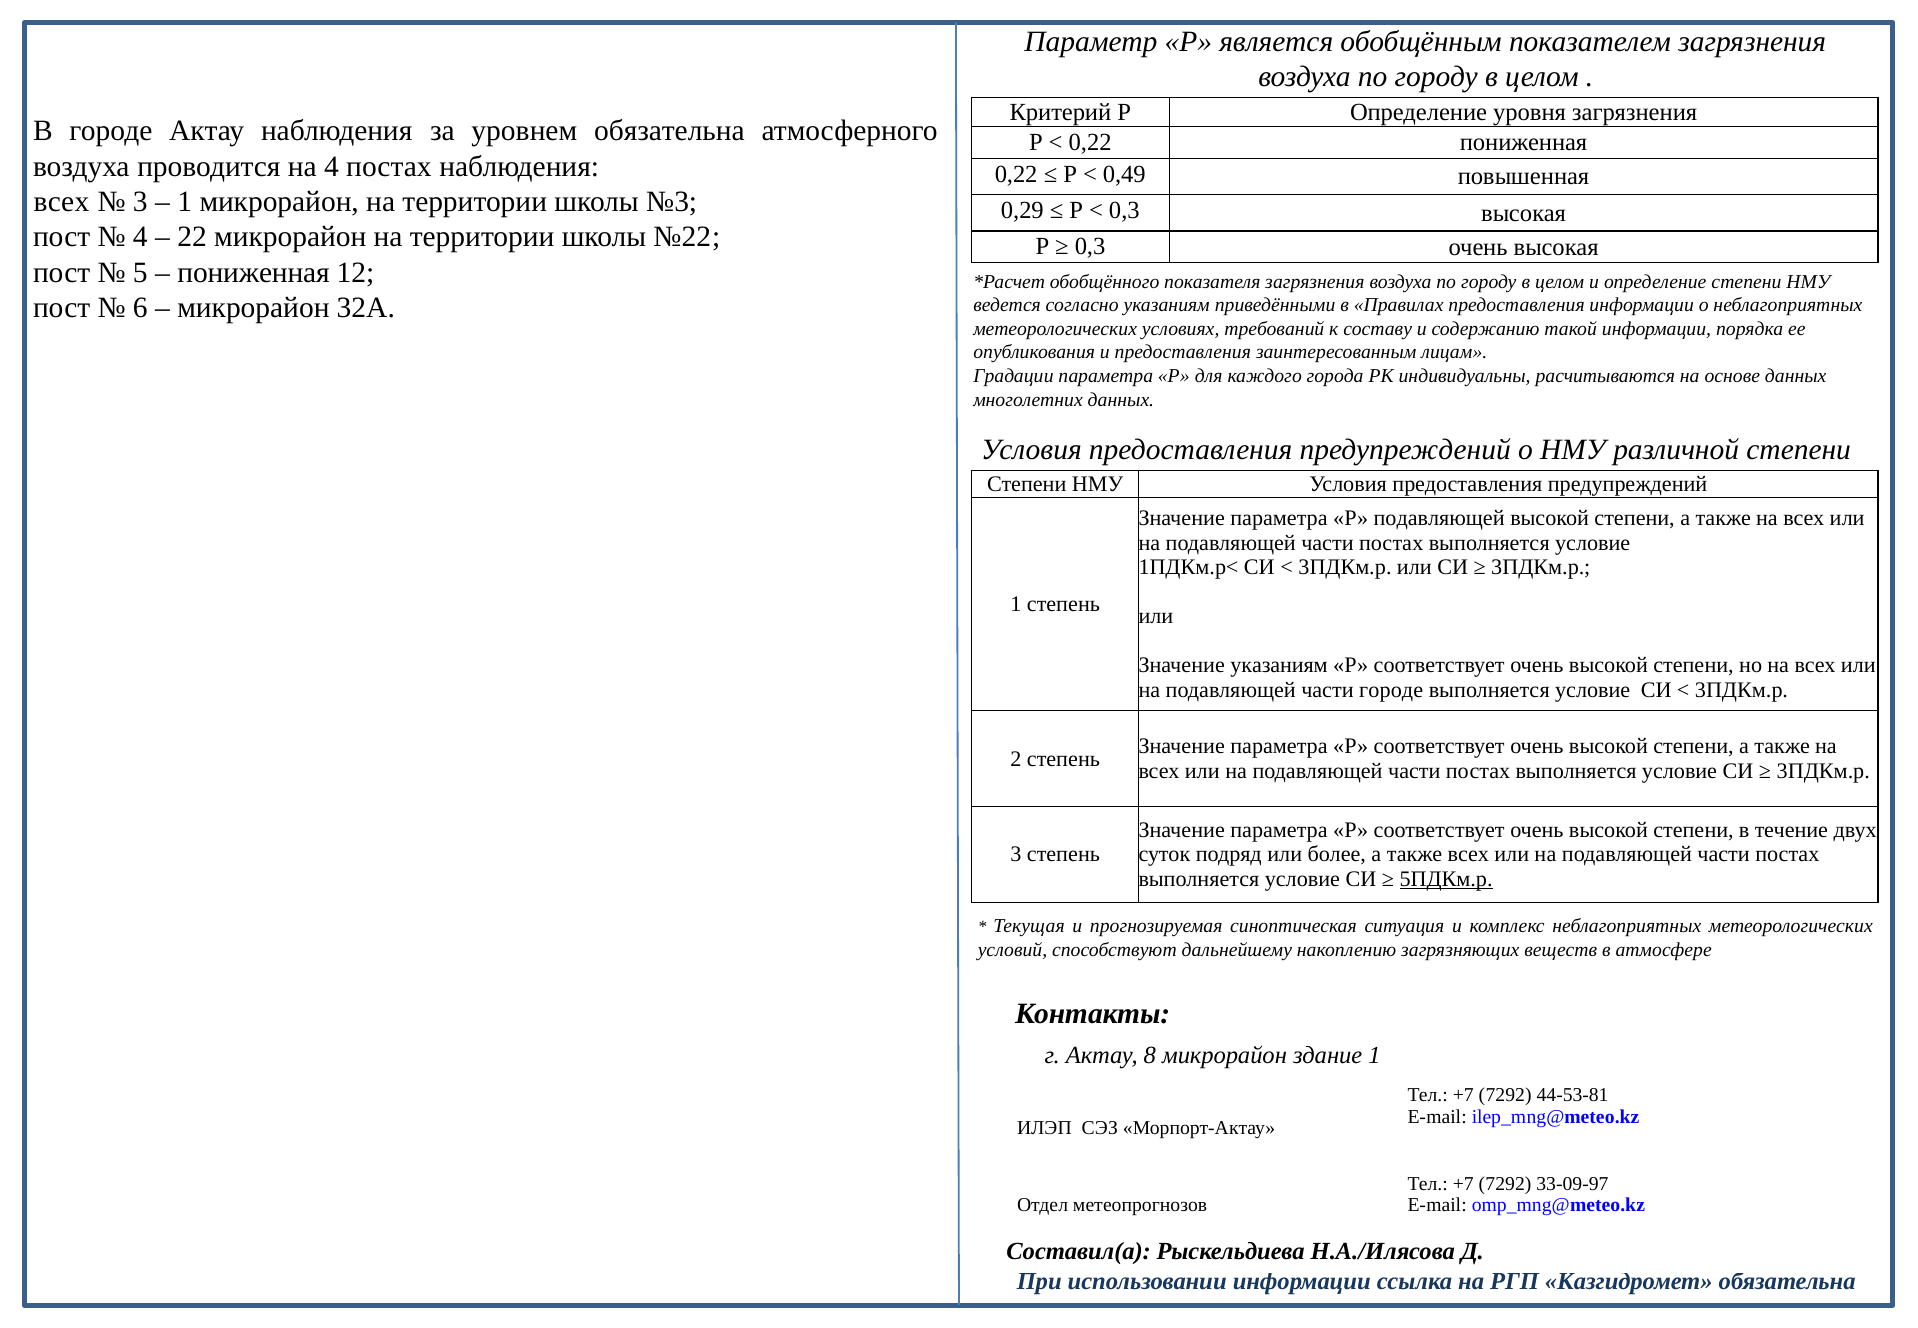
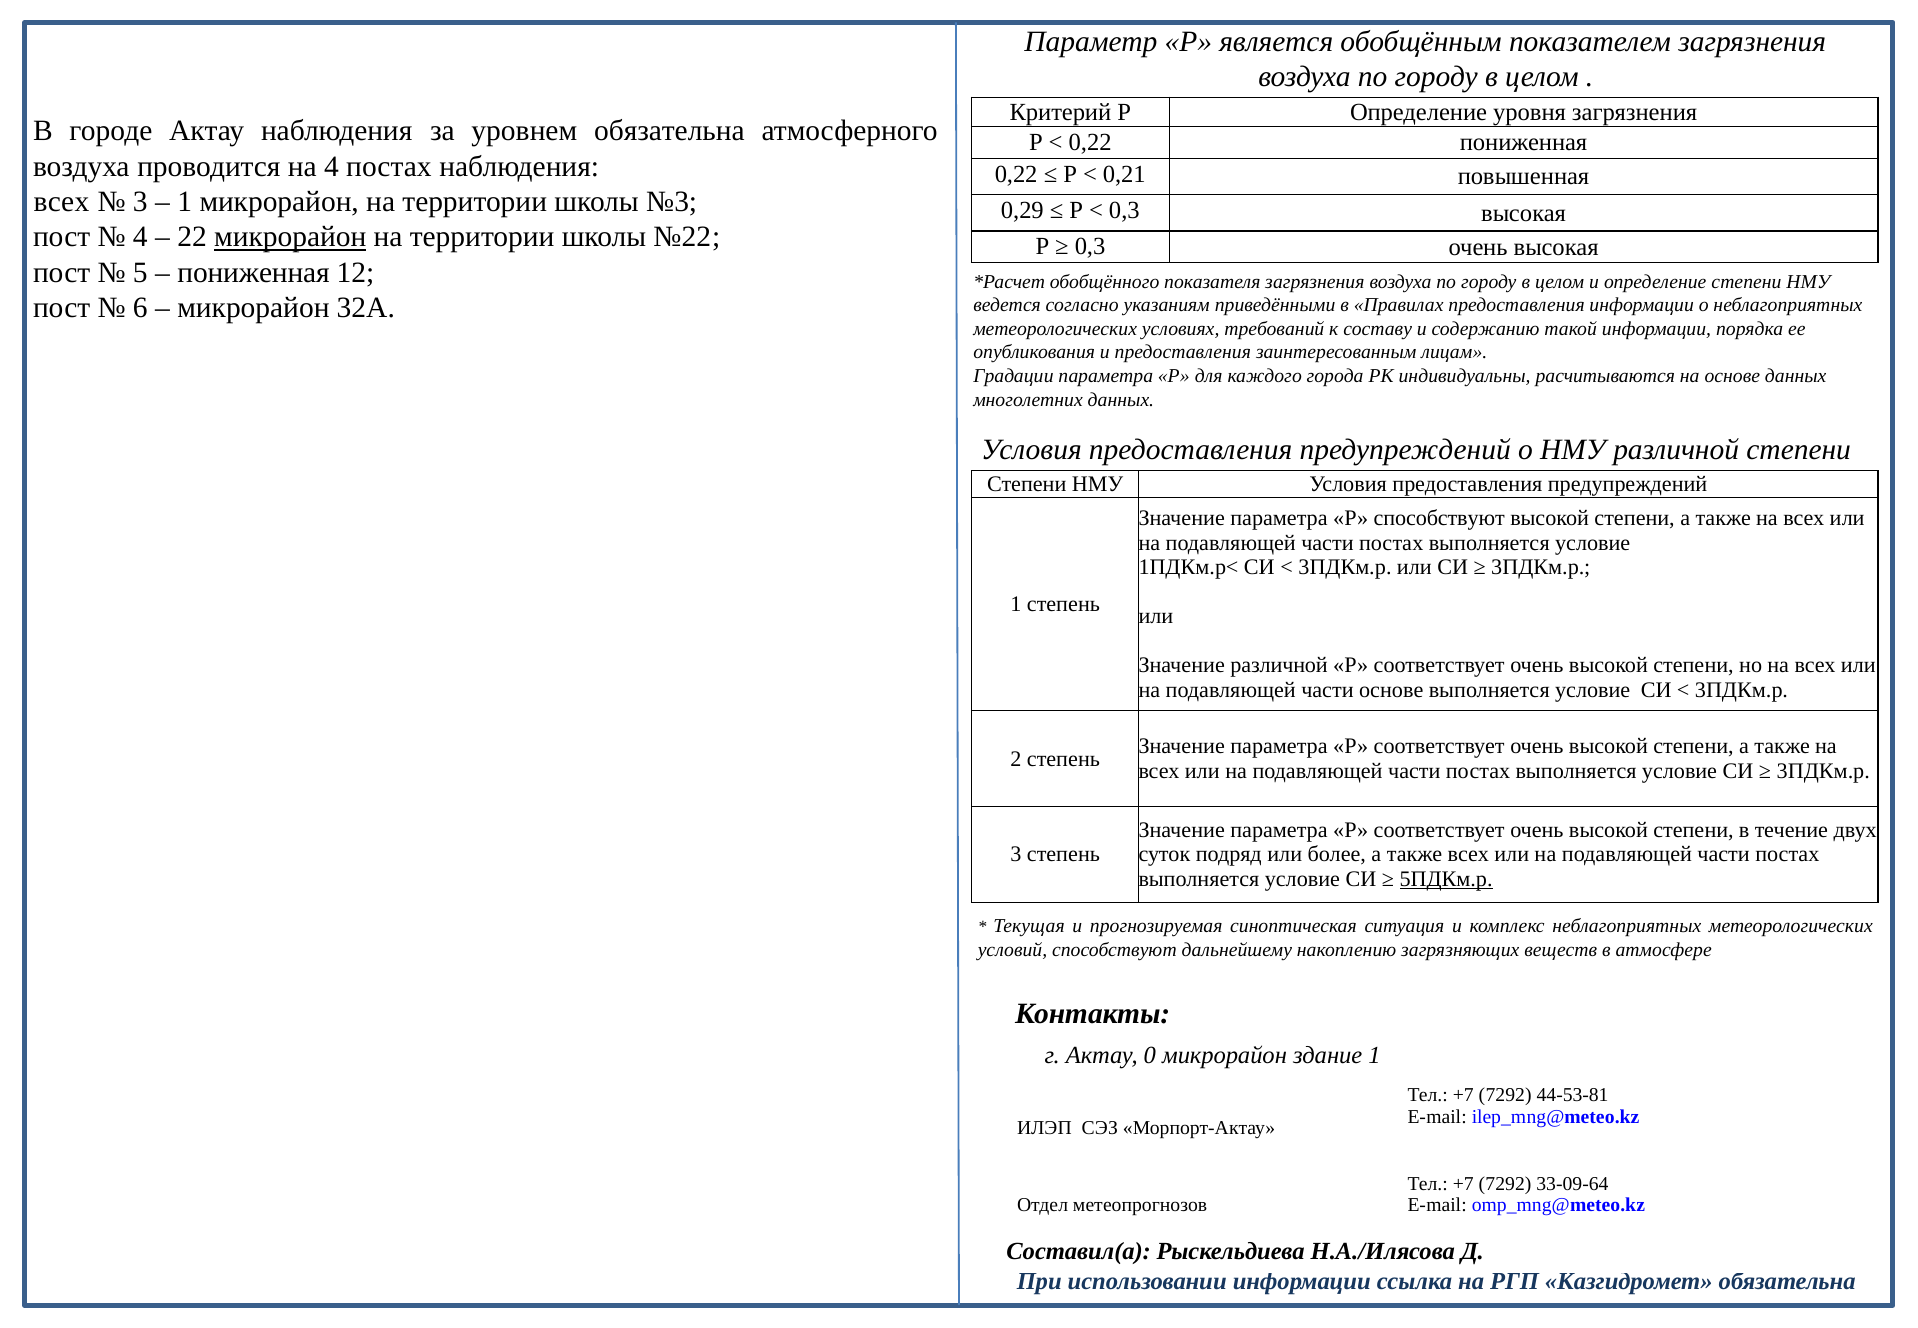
0,49: 0,49 -> 0,21 (1124, 174)
микрорайон underline: none -> present (290, 237)
Р подавляющей: подавляющей -> способствуют (1439, 518)
Значение указаниям: указаниям -> различной (1279, 665)
части городе: городе -> основе (1391, 690)
8: 8 -> 0 (1150, 1055)
33-09-97: 33-09-97 -> 33-09-64 (1572, 1183)
